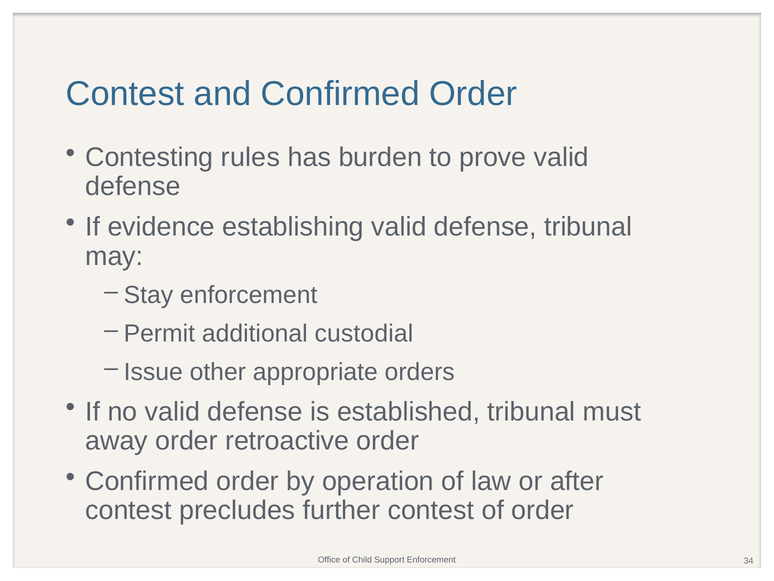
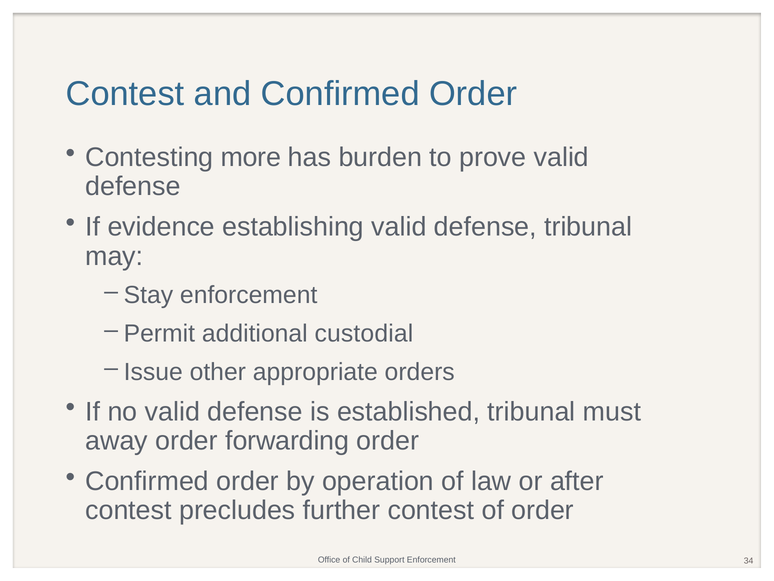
rules: rules -> more (251, 157)
retroactive: retroactive -> forwarding (287, 440)
